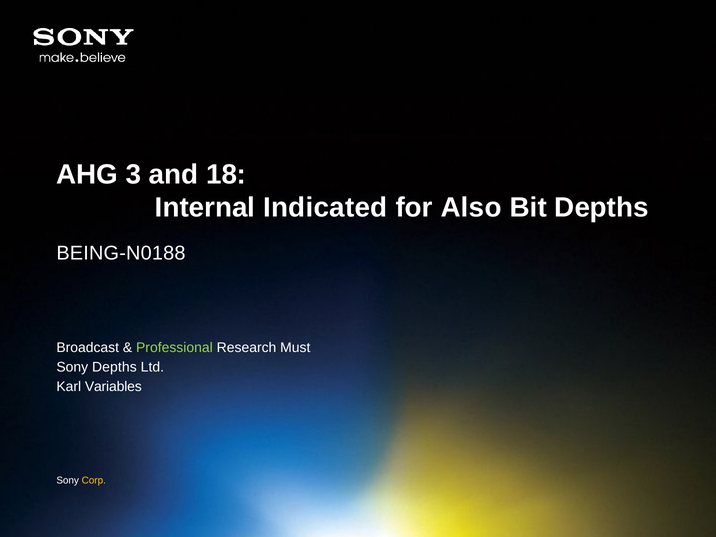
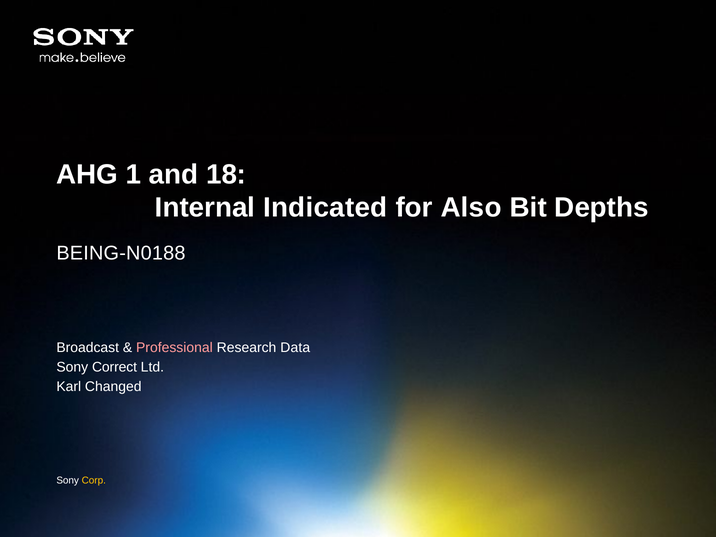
3: 3 -> 1 (134, 174)
Professional colour: light green -> pink (174, 348)
Must: Must -> Data (295, 348)
Sony Depths: Depths -> Correct (115, 367)
Variables: Variables -> Changed (113, 387)
